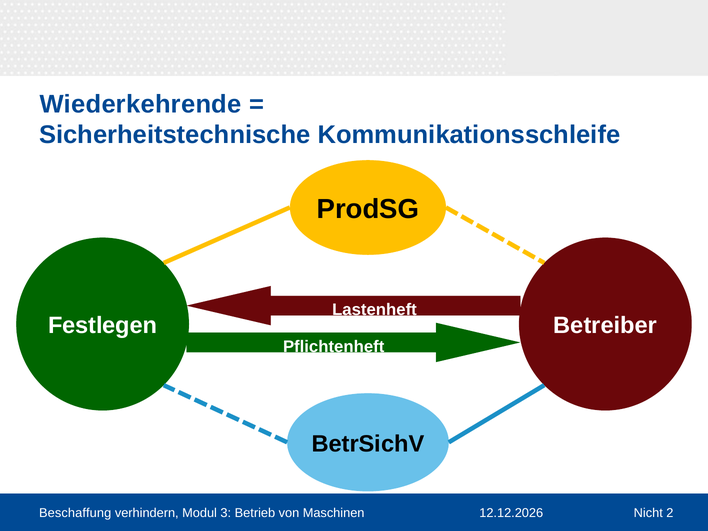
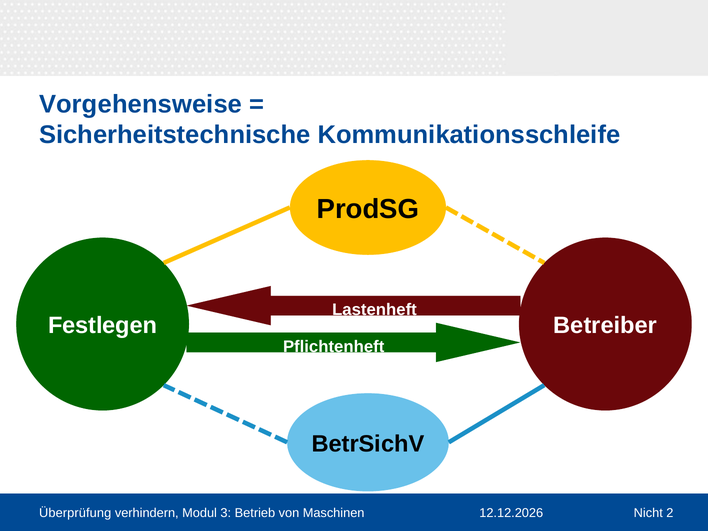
Wiederkehrende: Wiederkehrende -> Vorgehensweise (141, 104)
Beschaffung: Beschaffung -> Überprüfung (75, 513)
